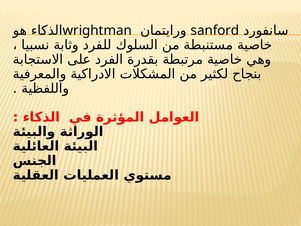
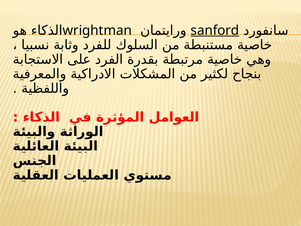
sanford underline: none -> present (215, 30)
